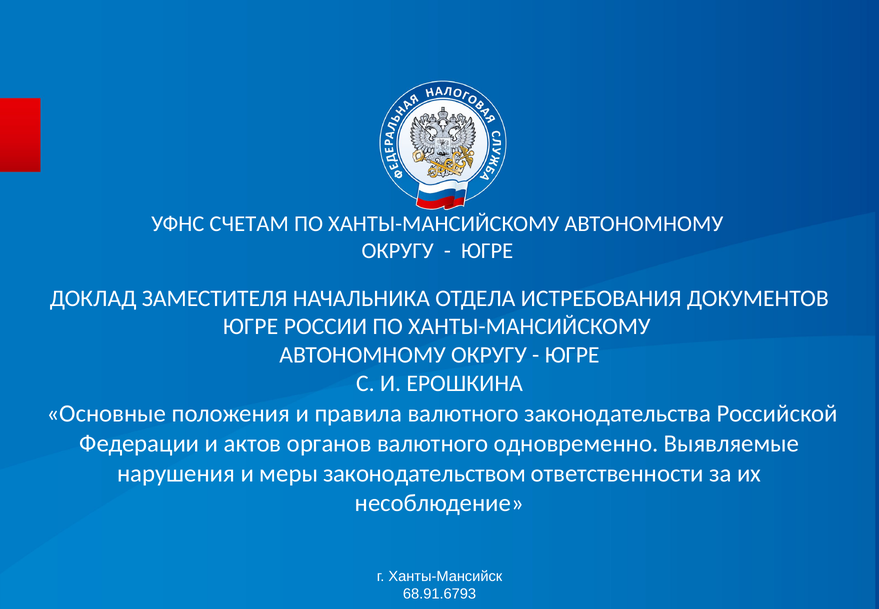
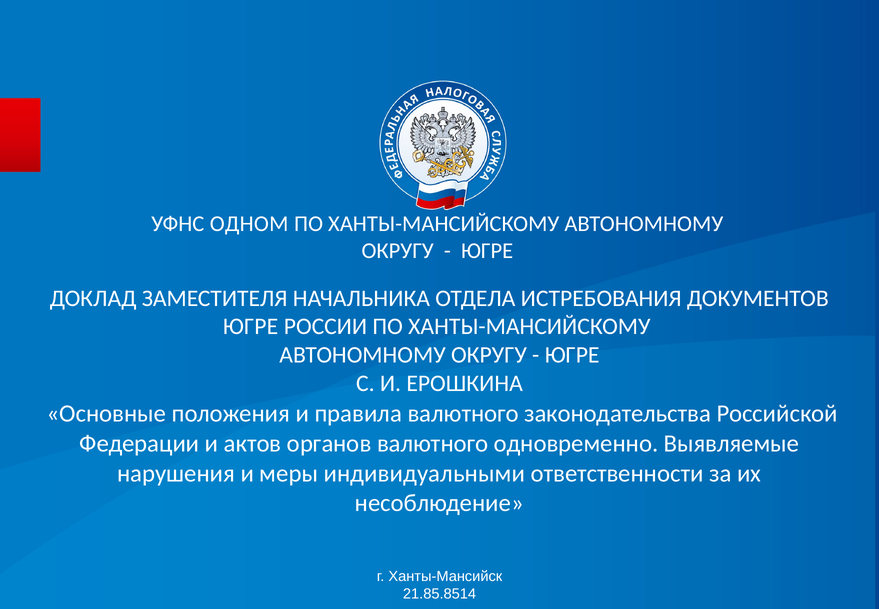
СЧЕТАМ: СЧЕТАМ -> ОДНОМ (249, 224)
законодательством: законодательством -> индивидуальными (424, 473)
68.91.6793: 68.91.6793 -> 21.85.8514 (440, 594)
